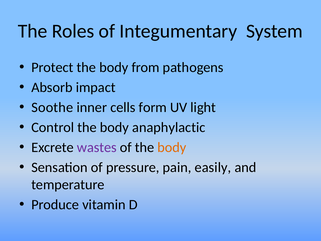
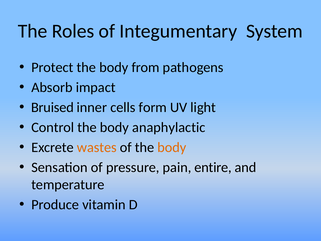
Soothe: Soothe -> Bruised (52, 107)
wastes colour: purple -> orange (97, 147)
easily: easily -> entire (213, 167)
